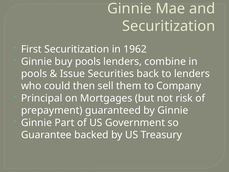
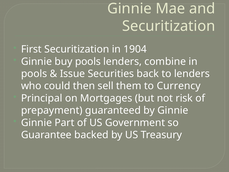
1962: 1962 -> 1904 (135, 49)
Company: Company -> Currency (179, 86)
